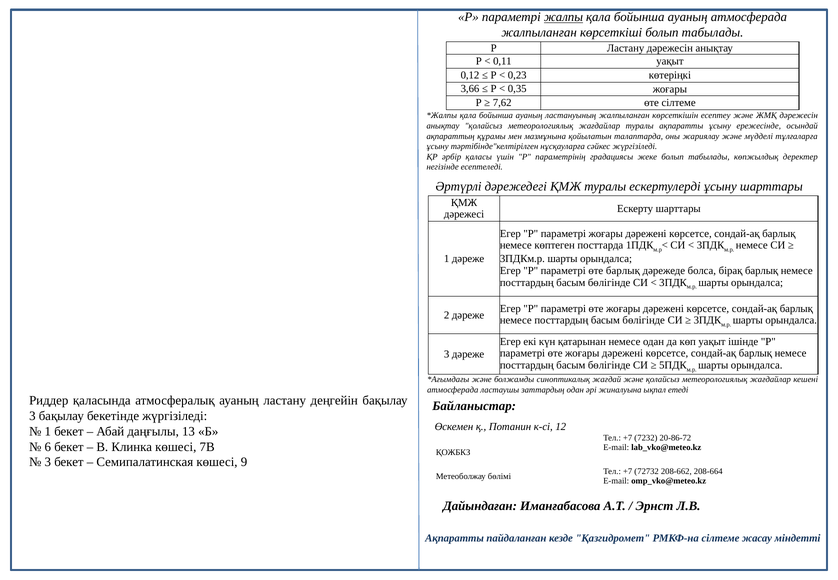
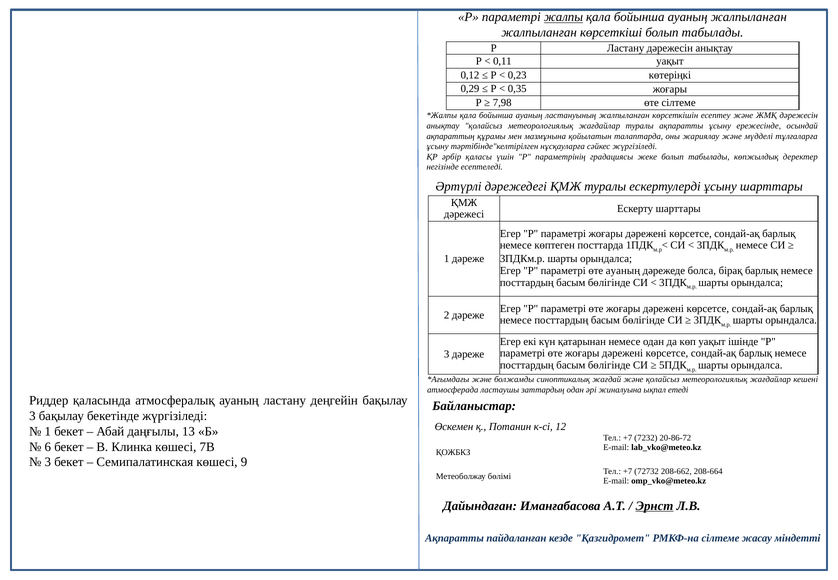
ауаның атмосферада: атмосферада -> жалпыланған (749, 17)
3,66: 3,66 -> 0,29 (470, 89)
7,62: 7,62 -> 7,98 (502, 103)
өте барлық: барлық -> ауаның (623, 271)
Эрнст underline: none -> present (655, 506)
